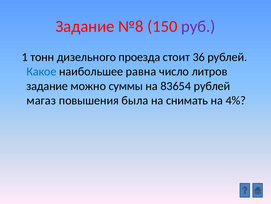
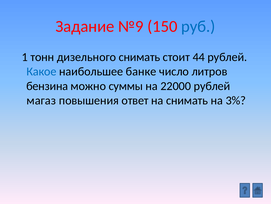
№8: №8 -> №9 (131, 26)
руб colour: purple -> blue (198, 26)
дизельного проезда: проезда -> снимать (139, 57)
36: 36 -> 44 (199, 57)
равна: равна -> банке (141, 71)
задание: задание -> бензина (47, 86)
83654: 83654 -> 22000 (176, 86)
была: была -> ответ (135, 100)
4%: 4% -> 3% (236, 100)
